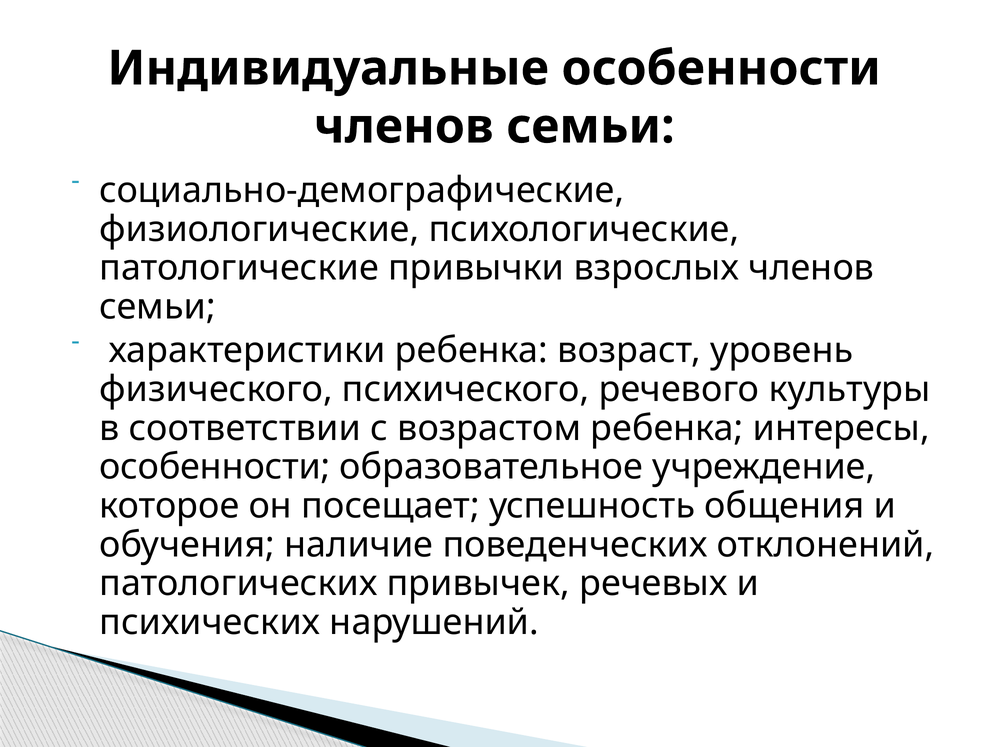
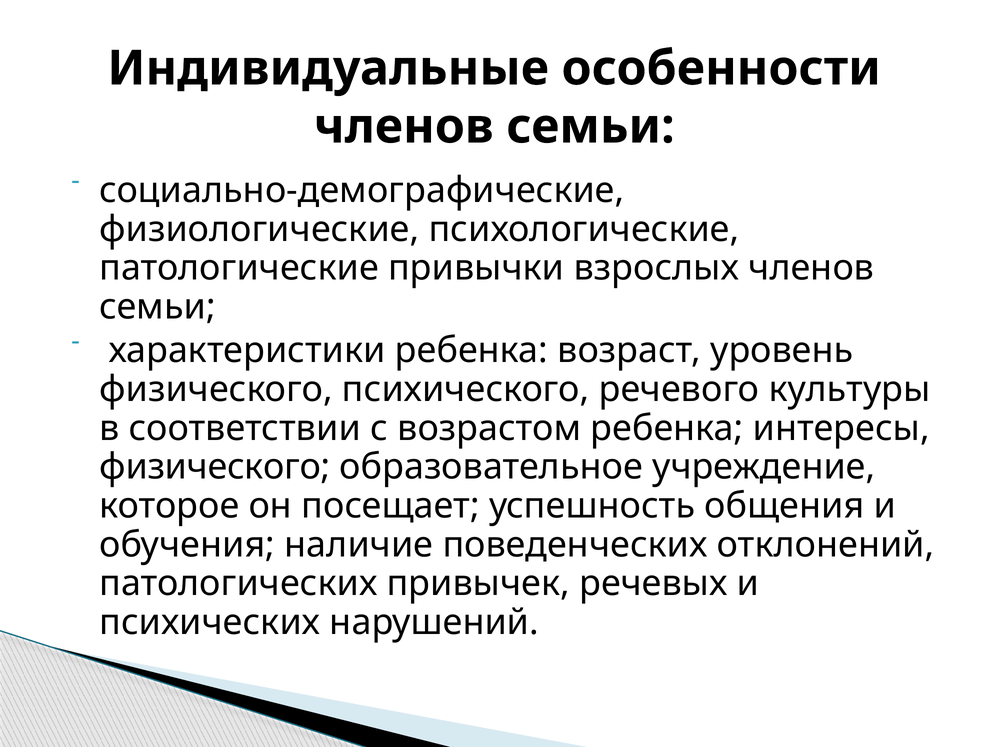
особенности: особенности -> физического (215, 467)
